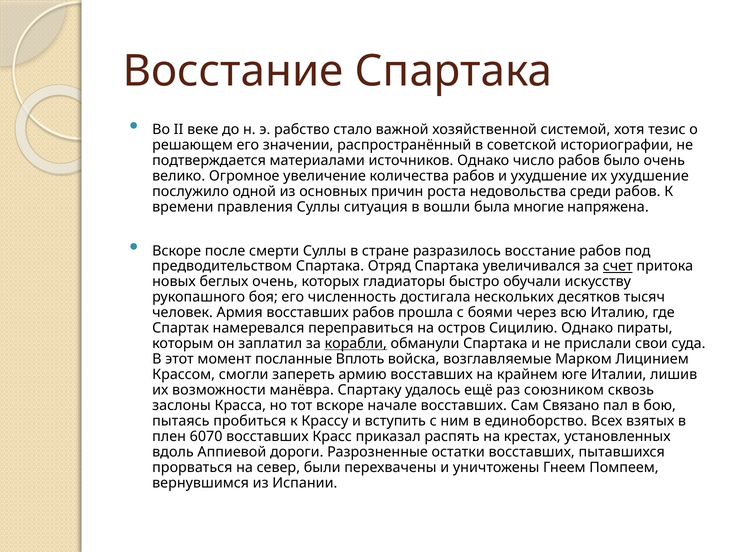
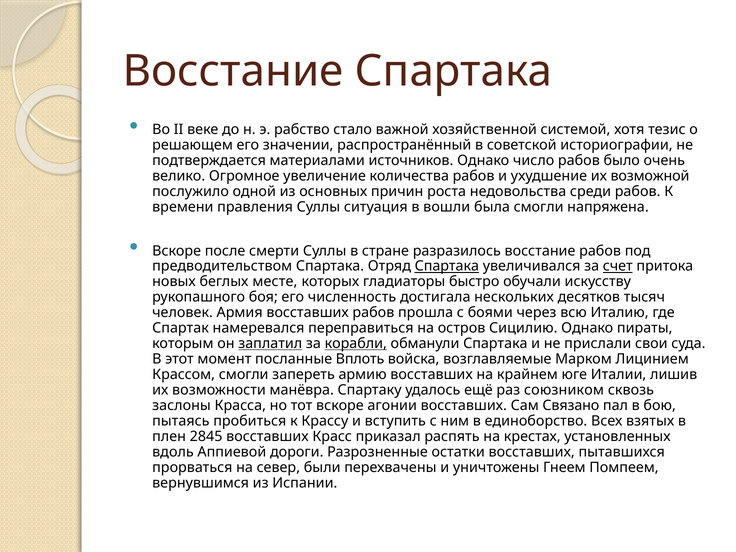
их ухудшение: ухудшение -> возможной (650, 176)
была многие: многие -> смогли (539, 207)
Спартака underline: none -> present (447, 266)
беглых очень: очень -> месте (275, 282)
заплатил underline: none -> present (270, 344)
начале: начале -> агонии (392, 406)
6070: 6070 -> 2845 (206, 436)
